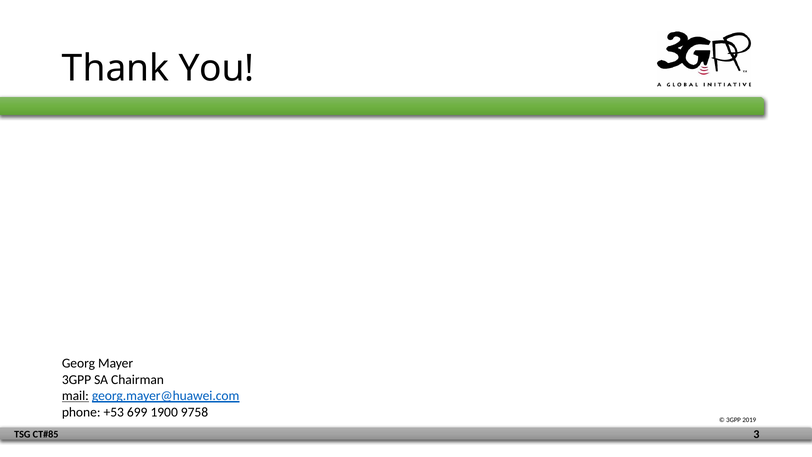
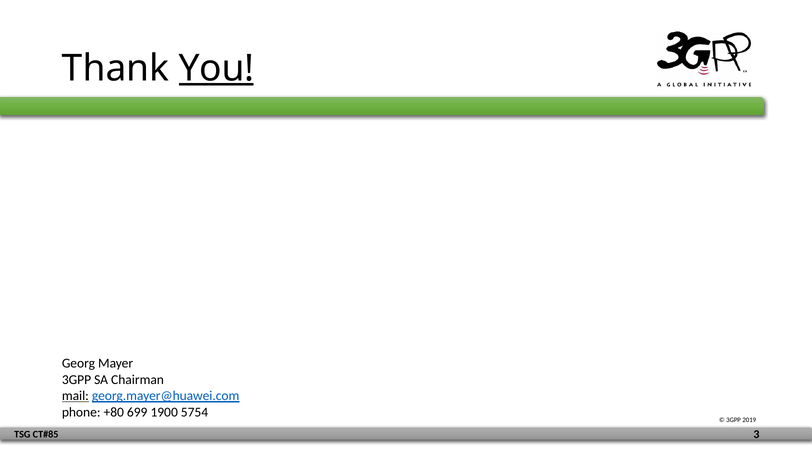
You underline: none -> present (217, 68)
+53: +53 -> +80 (114, 412)
9758: 9758 -> 5754 (195, 412)
